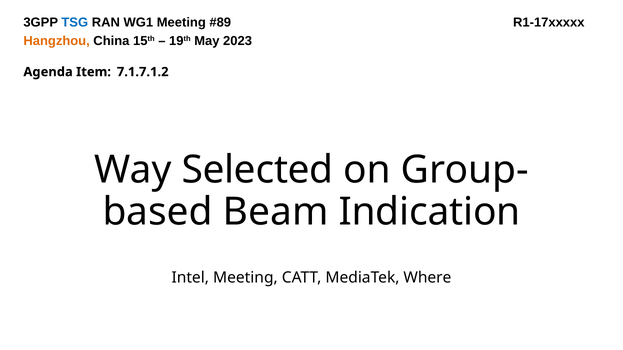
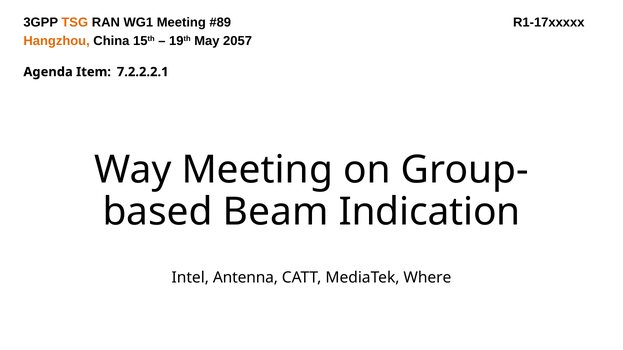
TSG colour: blue -> orange (75, 23)
2023: 2023 -> 2057 (238, 41)
7.1.7.1.2: 7.1.7.1.2 -> 7.2.2.2.1 (143, 72)
Way Selected: Selected -> Meeting (257, 170)
Intel Meeting: Meeting -> Antenna (245, 278)
